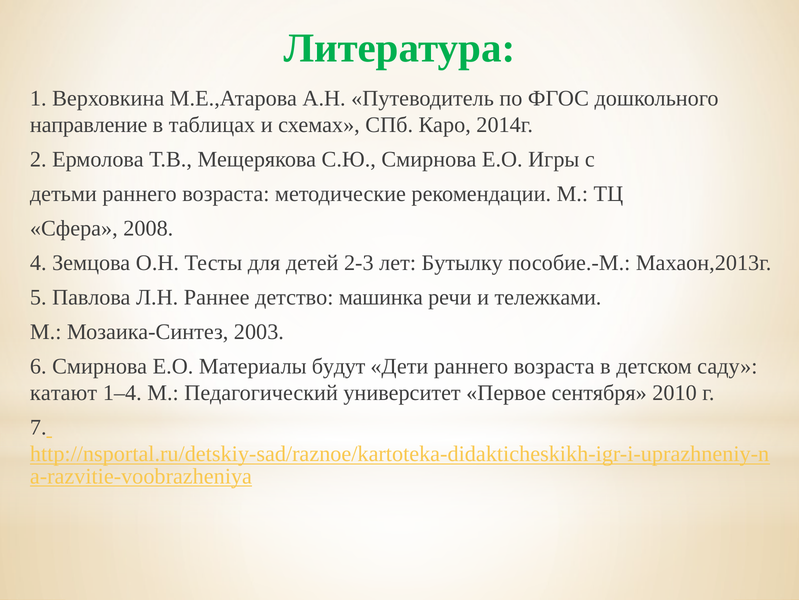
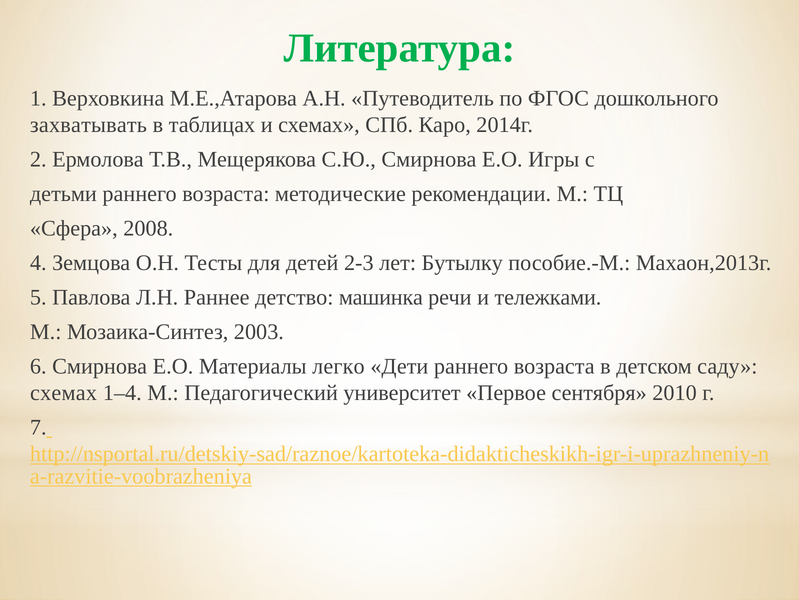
направление: направление -> захватывать (88, 125)
будут: будут -> легко (338, 366)
катают: катают -> схемах (64, 392)
